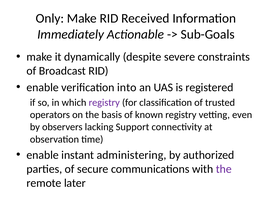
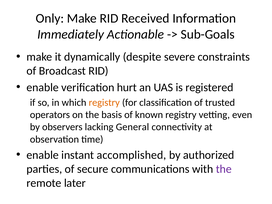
into: into -> hurt (127, 87)
registry colour: purple -> orange (104, 103)
Support: Support -> General (132, 127)
administering: administering -> accomplished (131, 155)
